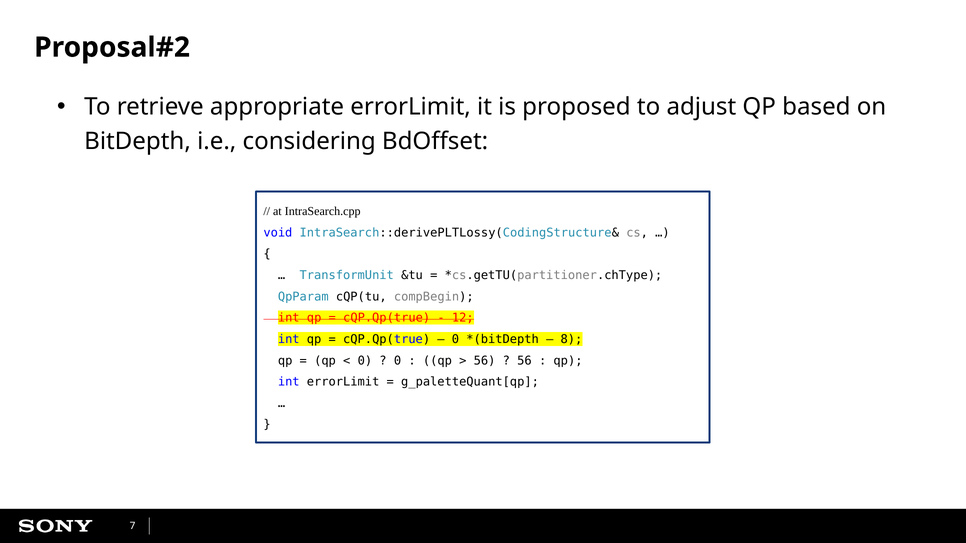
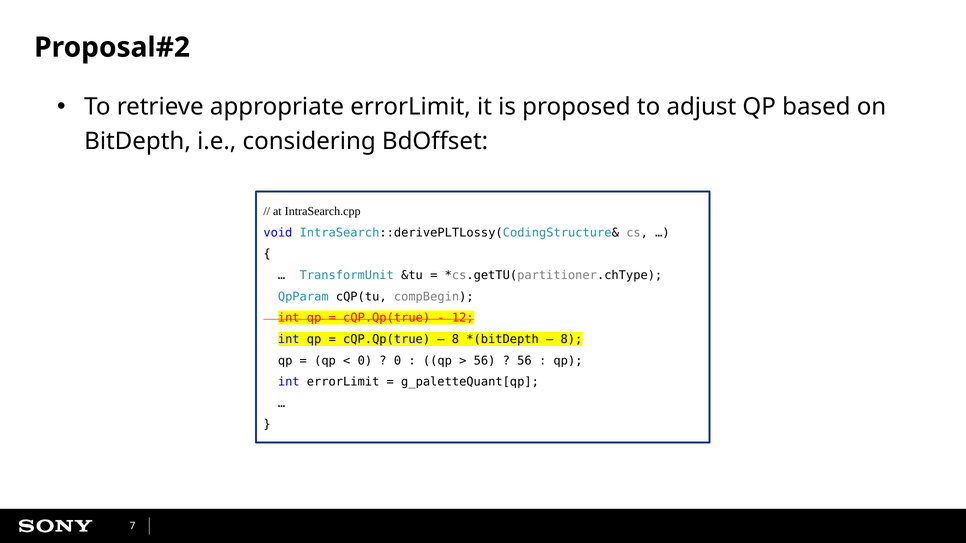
0: 0 -> 8 (455, 339)
